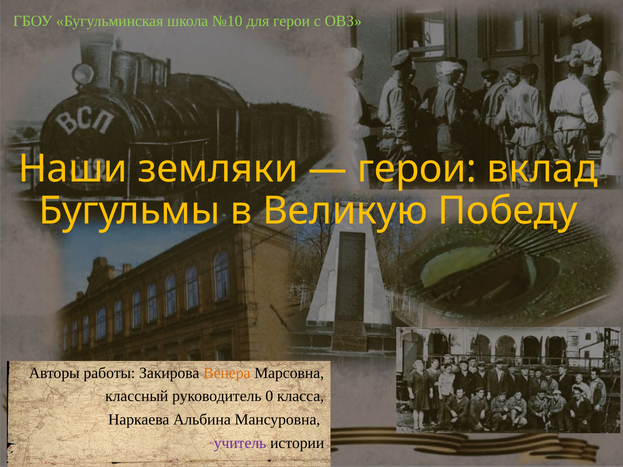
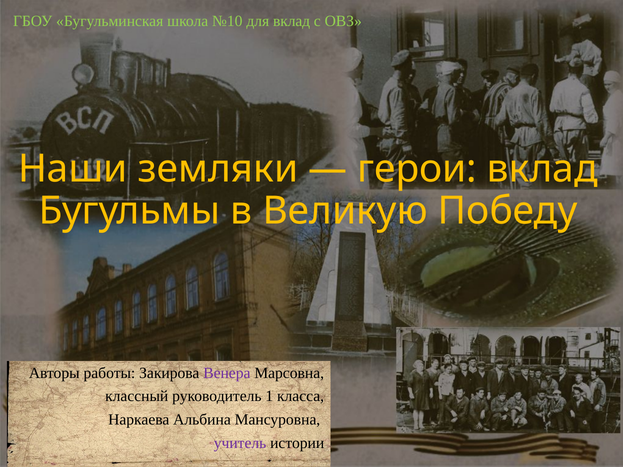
для герои: герои -> вклад (292, 21)
Венера colour: orange -> purple (227, 373)
0: 0 -> 1 (269, 396)
